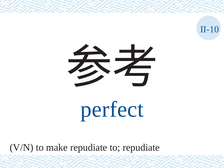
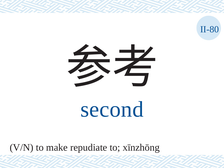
II-10: II-10 -> II-80 (210, 29)
perfect: perfect -> second (112, 109)
to repudiate: repudiate -> xīnzhōng (141, 147)
